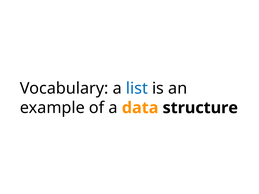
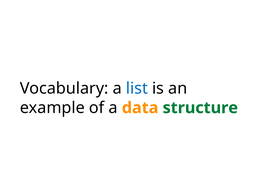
structure colour: black -> green (200, 108)
